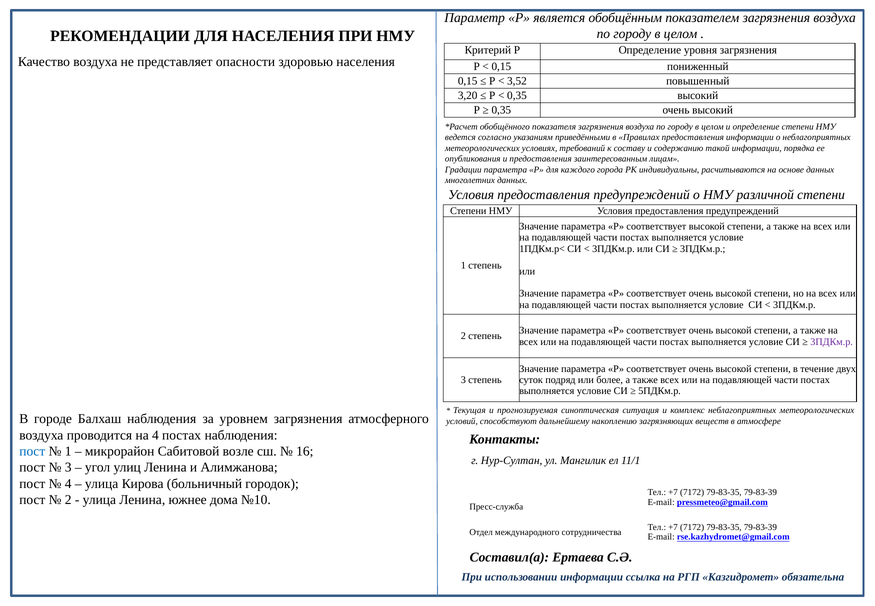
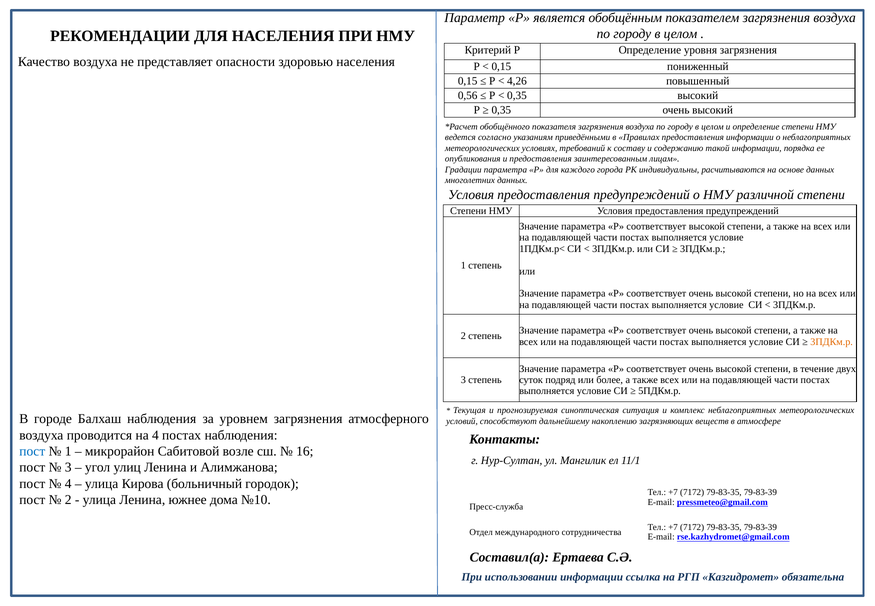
3,52: 3,52 -> 4,26 (517, 81)
3,20: 3,20 -> 0,56 (468, 96)
3ПДКм.р colour: purple -> orange (832, 342)
